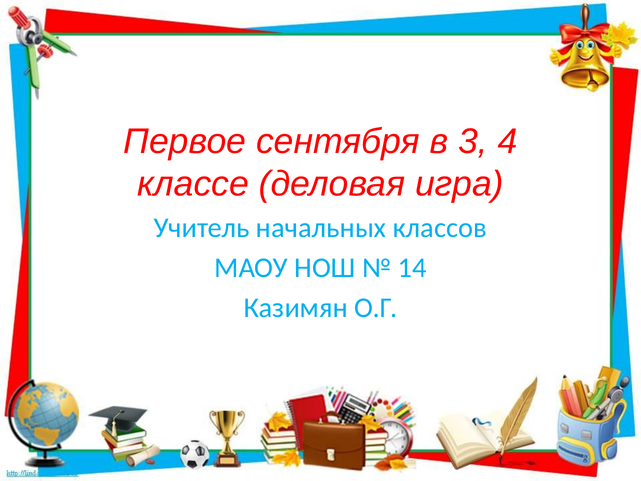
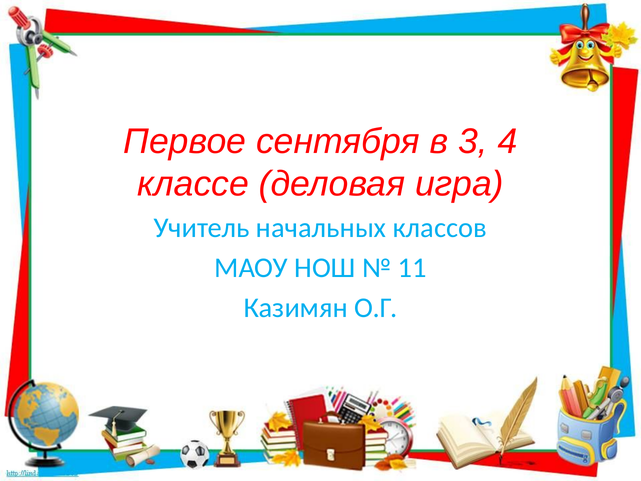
14: 14 -> 11 (412, 268)
